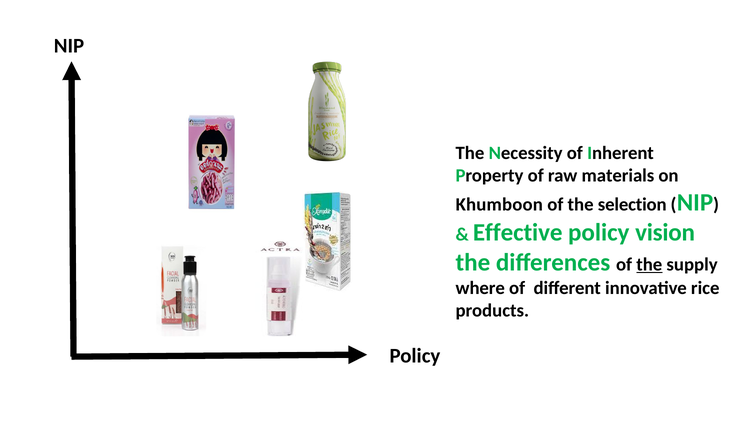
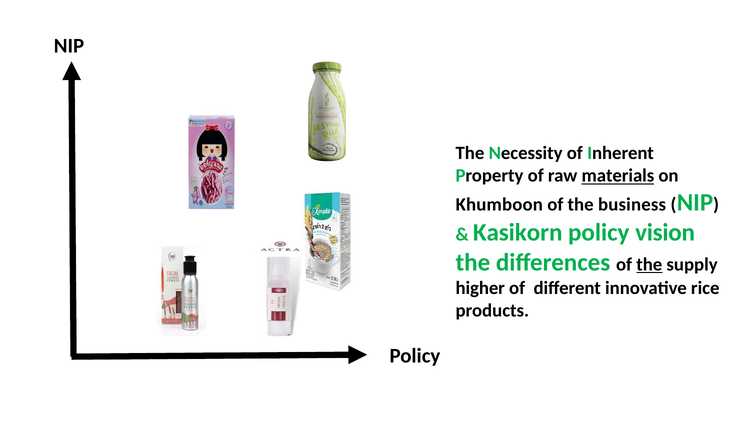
materials underline: none -> present (618, 176)
selection: selection -> business (632, 205)
Effective: Effective -> Kasikorn (518, 233)
where: where -> higher (480, 289)
